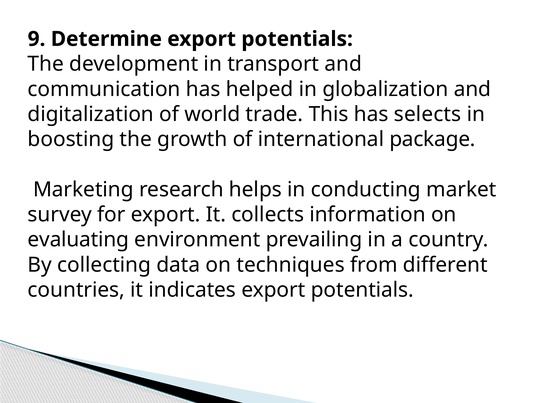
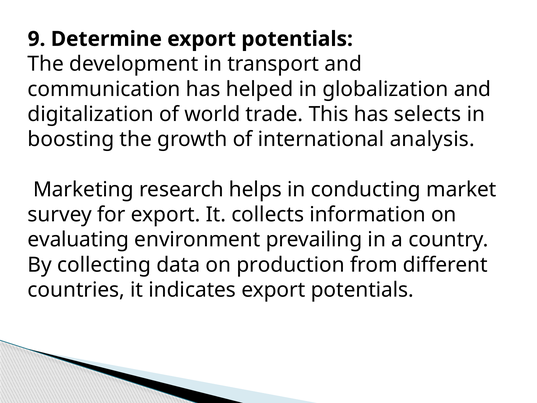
package: package -> analysis (432, 139)
techniques: techniques -> production (291, 265)
